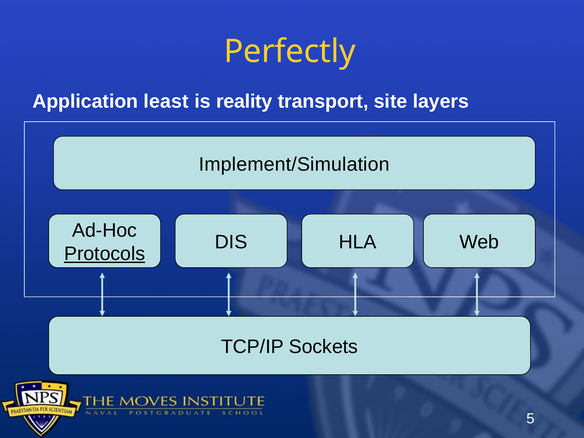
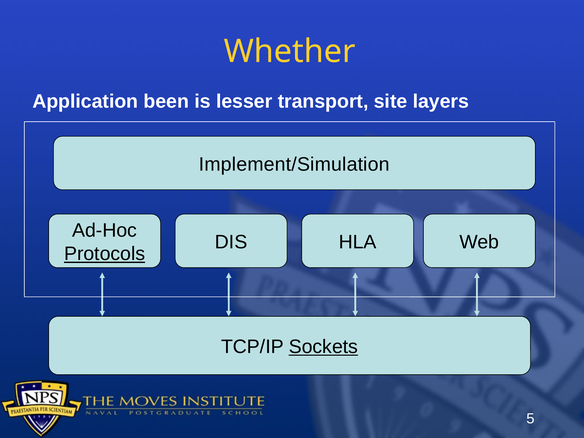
Perfectly: Perfectly -> Whether (290, 52)
least: least -> been (166, 102)
reality: reality -> lesser (244, 102)
Sockets underline: none -> present (323, 347)
